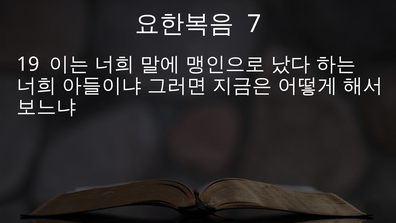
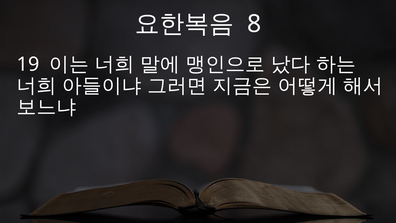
7: 7 -> 8 (254, 24)
